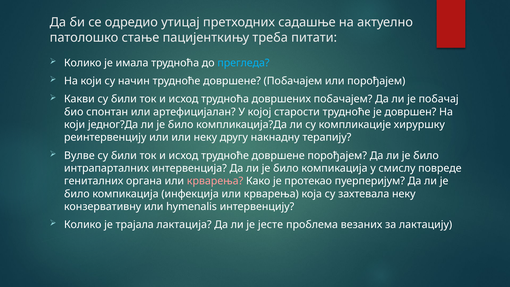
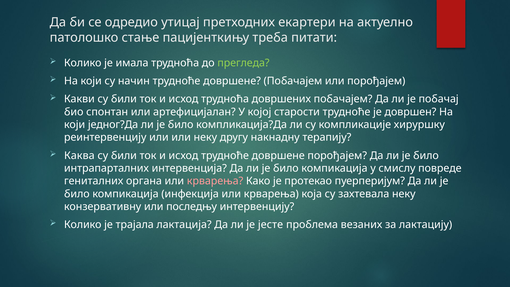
садашње: садашње -> екартери (307, 22)
прегледа colour: light blue -> light green (243, 63)
Вулве: Вулве -> Каква (79, 155)
hymenalis: hymenalis -> последњу (192, 207)
